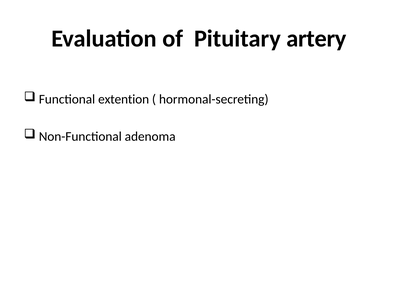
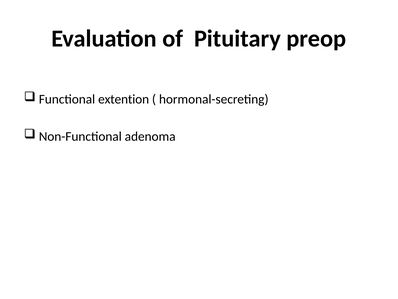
artery: artery -> preop (316, 39)
